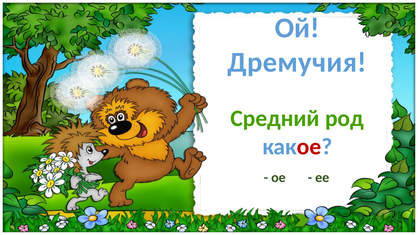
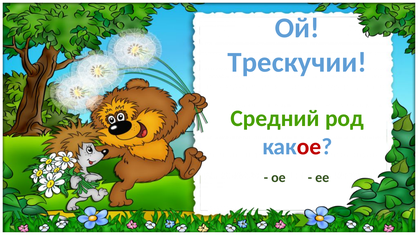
Дремучия: Дремучия -> Трескучии (297, 62)
